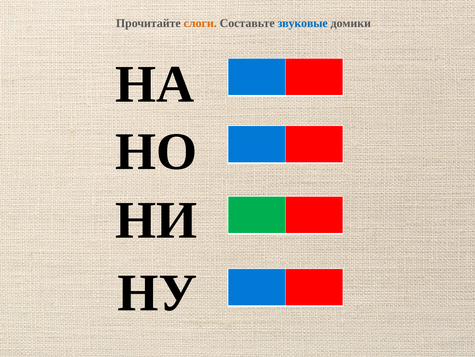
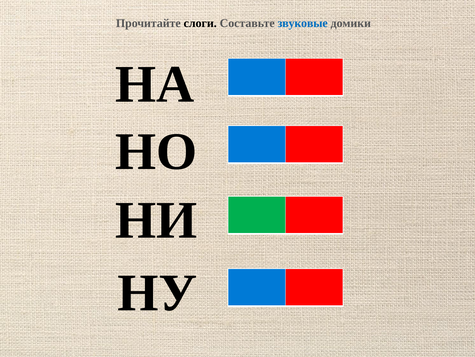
слоги colour: orange -> black (200, 23)
